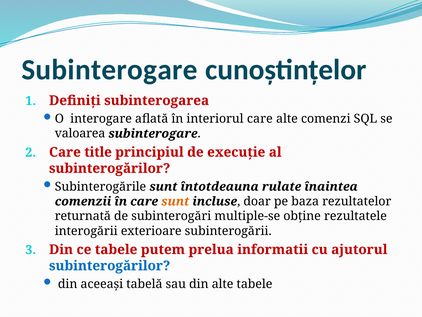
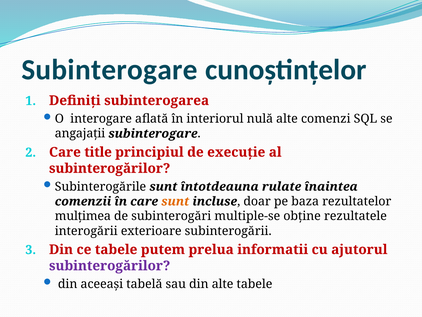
interiorul care: care -> nulă (260, 119)
valoarea: valoarea -> angajaţii (80, 133)
returnată: returnată -> mulţimea (83, 216)
subinterogărilor colour: blue -> purple (110, 265)
